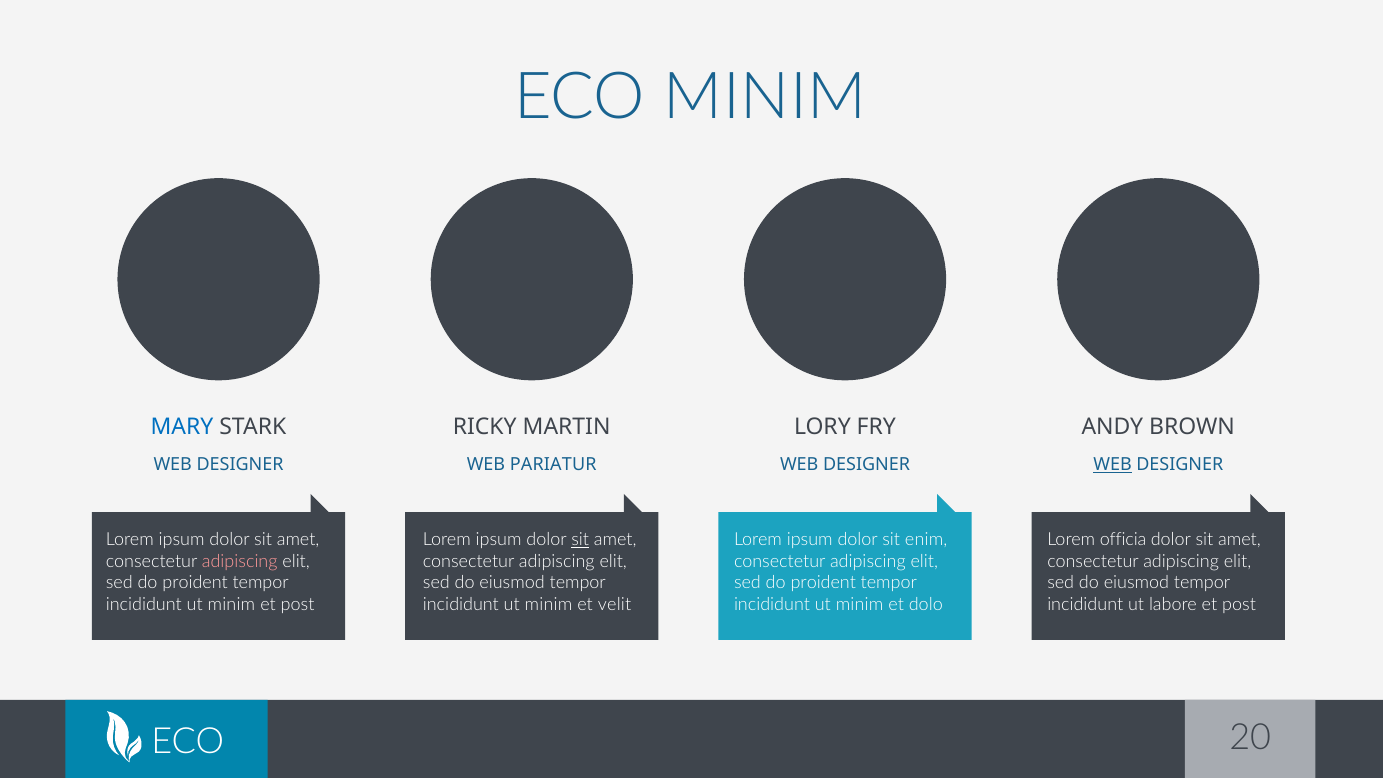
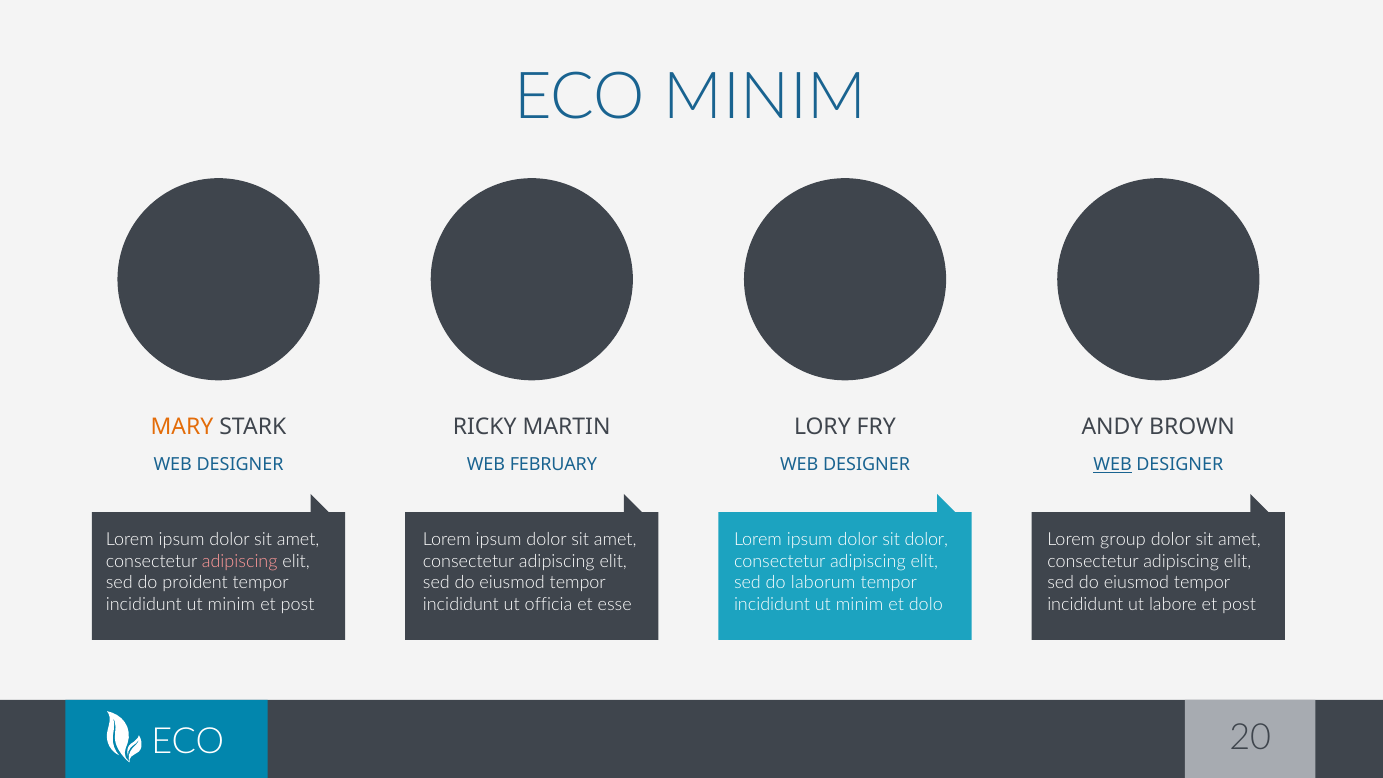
MARY colour: blue -> orange (182, 426)
PARIATUR: PARIATUR -> FEBRUARY (553, 465)
sit underline: present -> none (580, 540)
sit enim: enim -> dolor (926, 540)
officia: officia -> group (1123, 540)
proident: proident -> laborum (823, 583)
minim: minim -> officia (549, 604)
velit: velit -> esse (615, 604)
